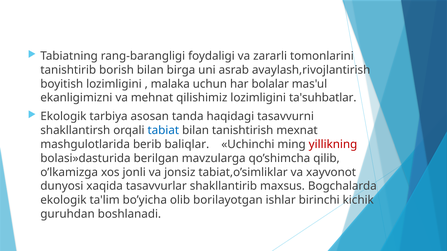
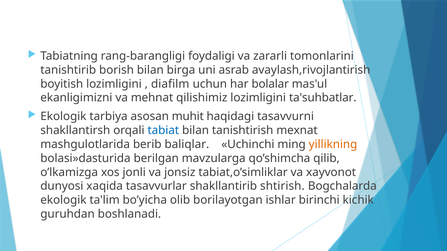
malaka: malaka -> diafilm (170, 84)
tanda: tanda -> muhit (188, 117)
yillikning colour: red -> orange (333, 145)
maxsus: maxsus -> shtirish (282, 186)
